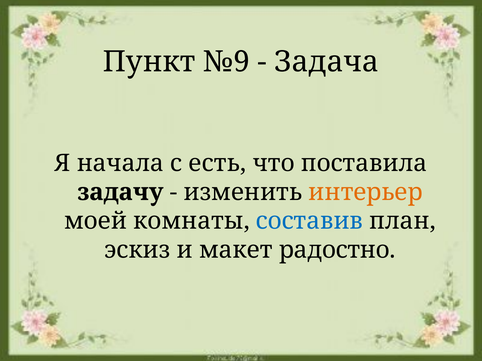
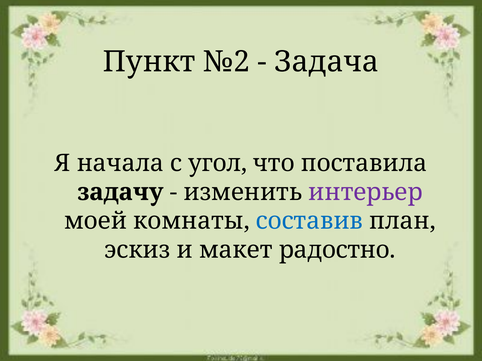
№9: №9 -> №2 (227, 62)
есть: есть -> угол (218, 163)
интерьер colour: orange -> purple (366, 192)
